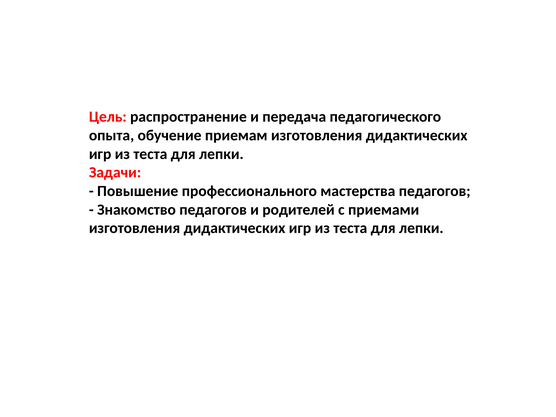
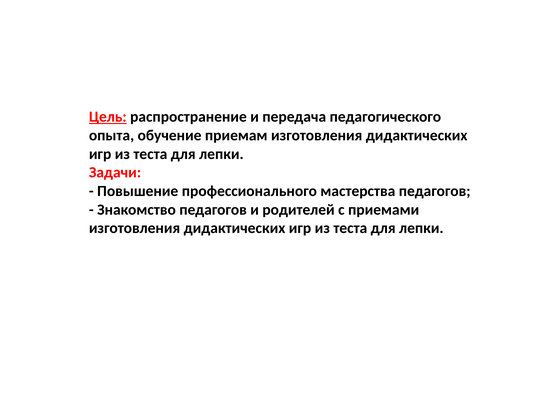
Цель underline: none -> present (108, 117)
